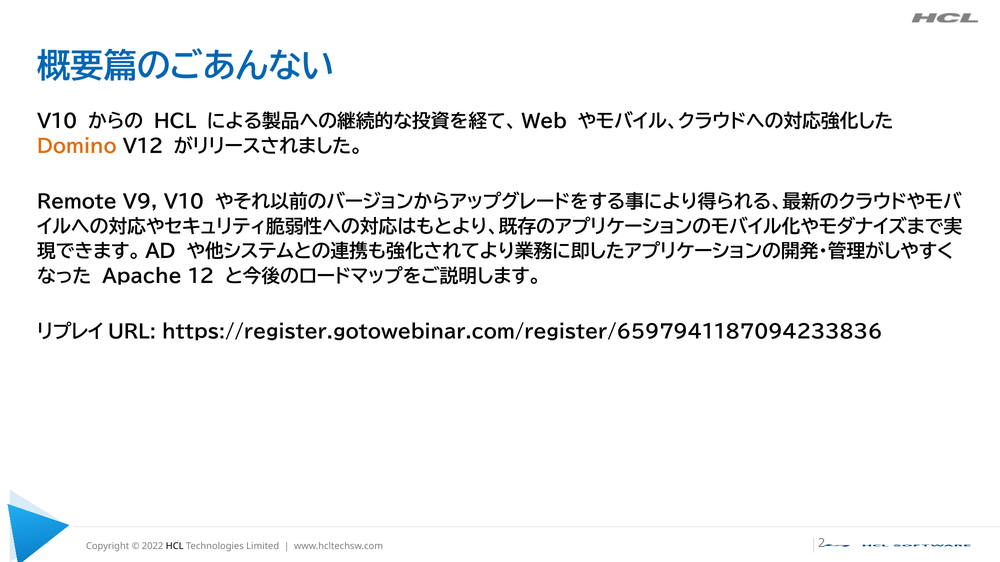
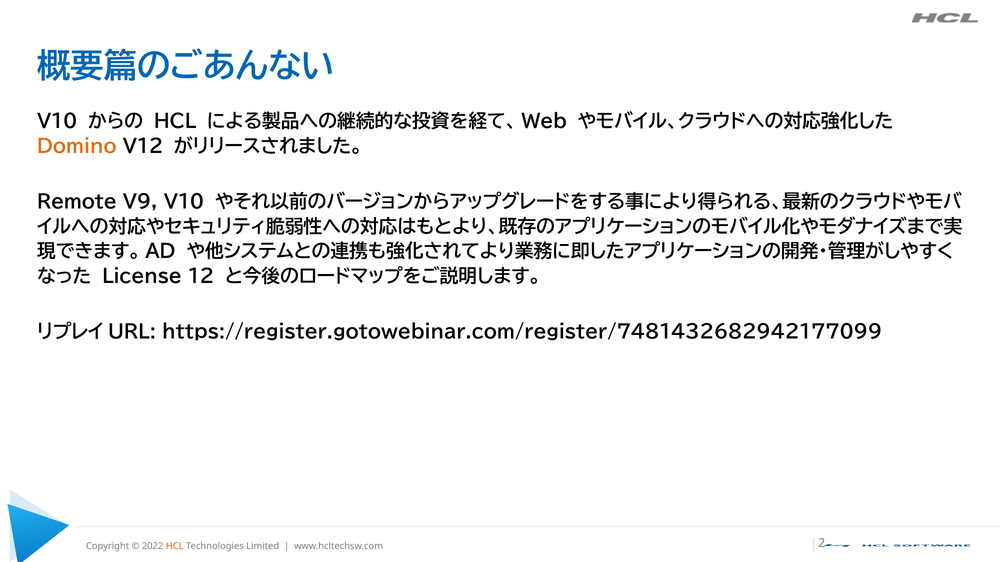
Apache: Apache -> License (142, 277)
https://register.gotowebinar.com/register/6597941187094233836: https://register.gotowebinar.com/register/6597941187094233836 -> https://register.gotowebinar.com/register/7481432682942177099 (522, 332)
HCL colour: black -> orange (175, 547)
